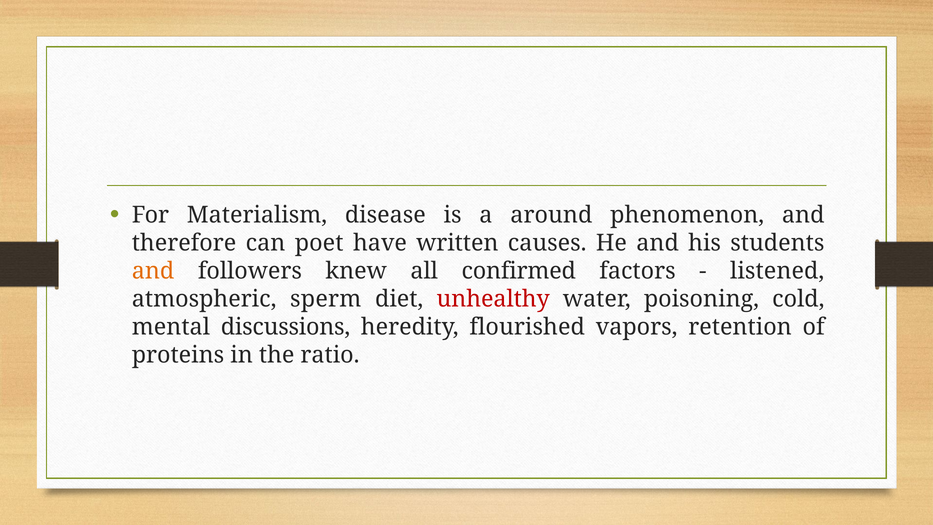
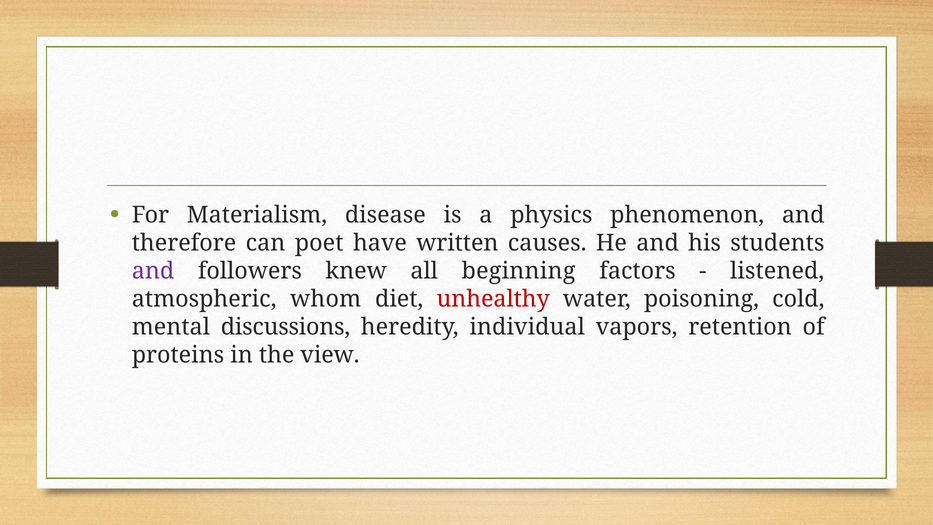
around: around -> physics (551, 215)
and colour: orange -> purple (153, 271)
confirmed: confirmed -> beginning (519, 271)
sperm: sperm -> whom (326, 299)
flourished: flourished -> individual (527, 327)
ratio: ratio -> view (330, 355)
